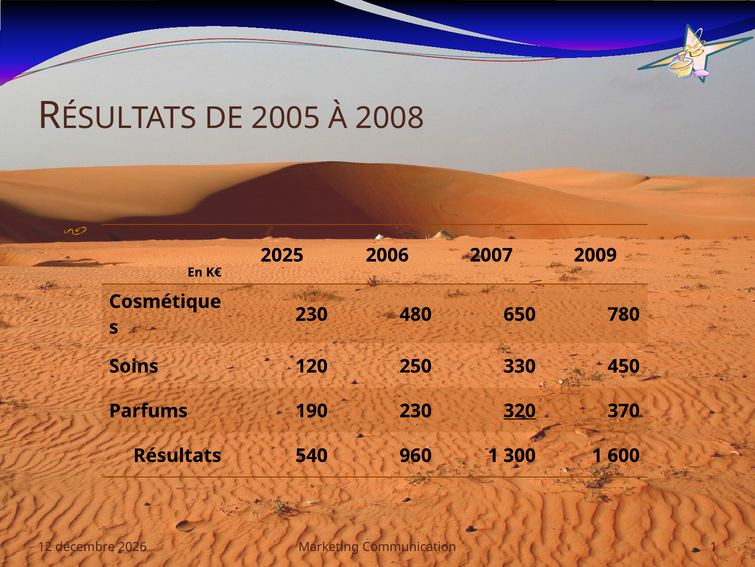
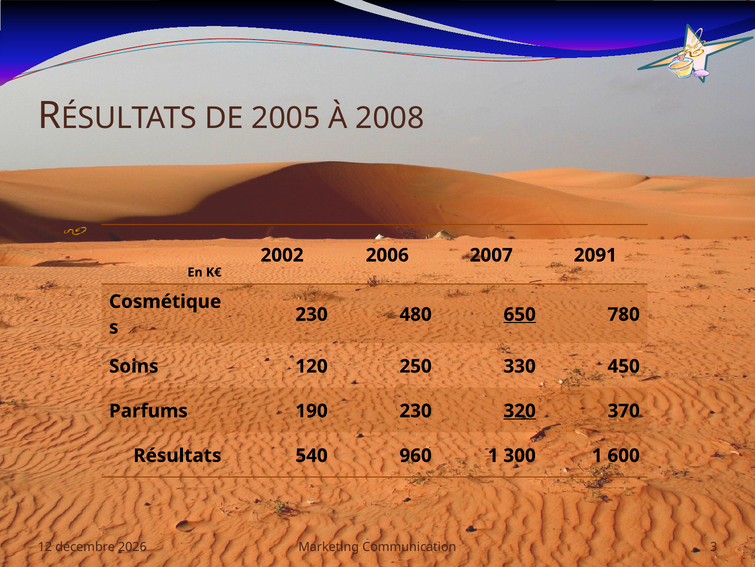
2025: 2025 -> 2002 (282, 255)
2009: 2009 -> 2091 (595, 255)
650 underline: none -> present (520, 314)
Communication 1: 1 -> 3 (714, 546)
